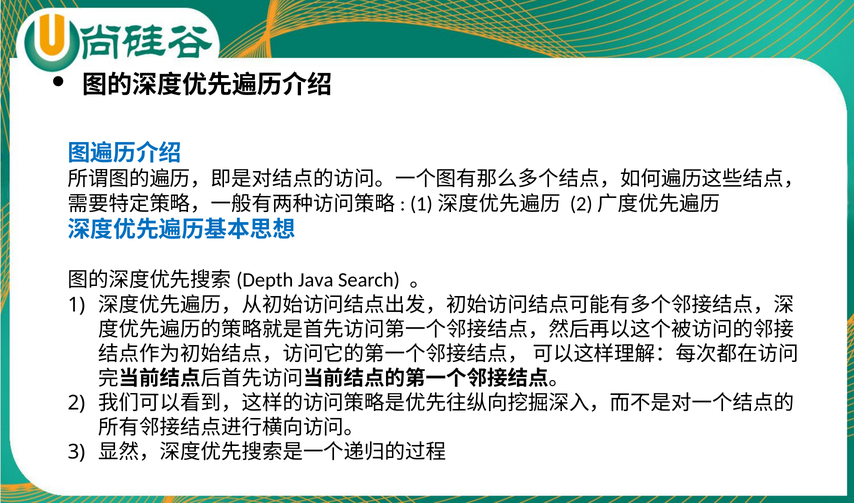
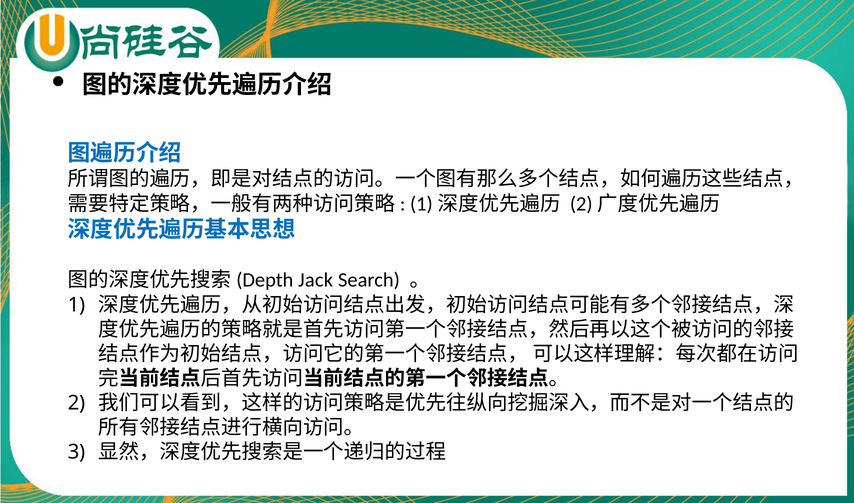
Java: Java -> Jack (316, 280)
